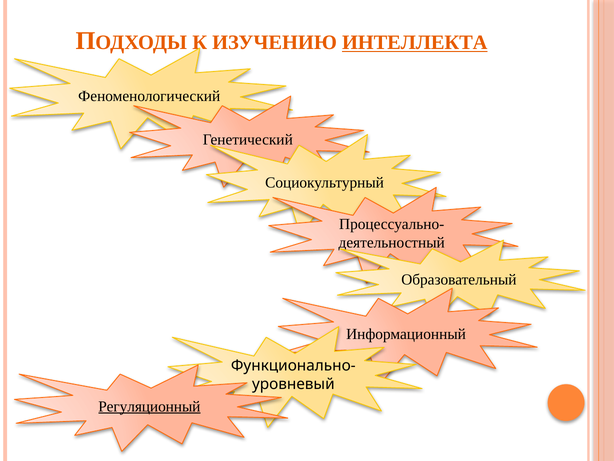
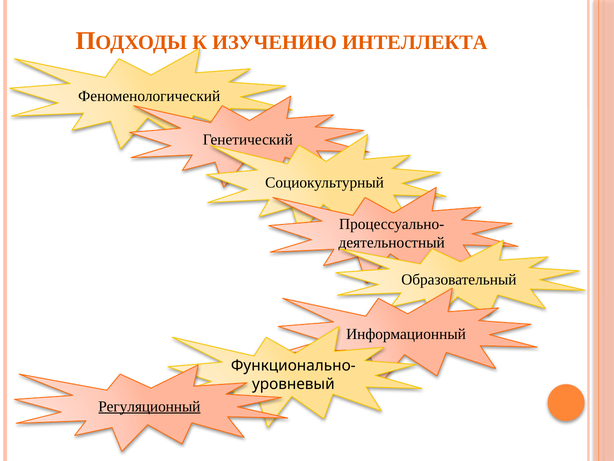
ИНТЕЛЛЕКТА underline: present -> none (415, 43)
